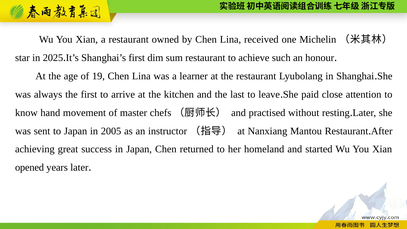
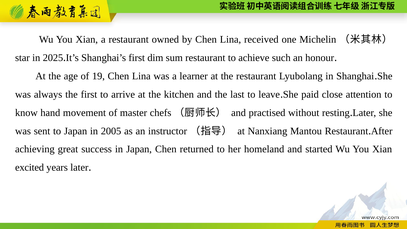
opened: opened -> excited (30, 168)
